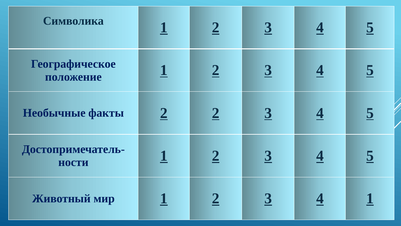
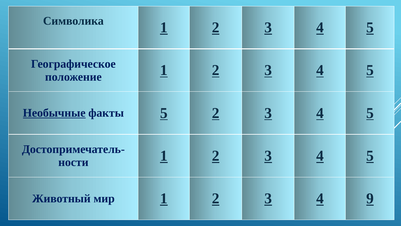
Необычные underline: none -> present (54, 113)
факты 2: 2 -> 5 (164, 113)
4 1: 1 -> 9 (370, 198)
